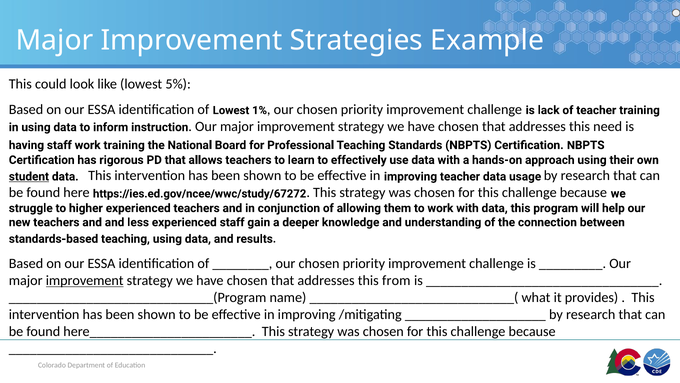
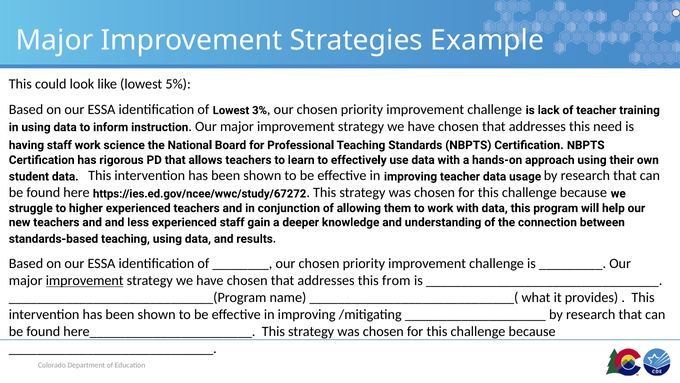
1%: 1% -> 3% (260, 110)
work training: training -> science (124, 145)
student underline: present -> none (29, 176)
